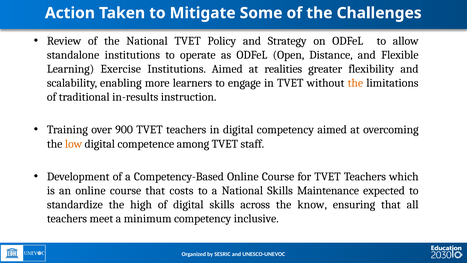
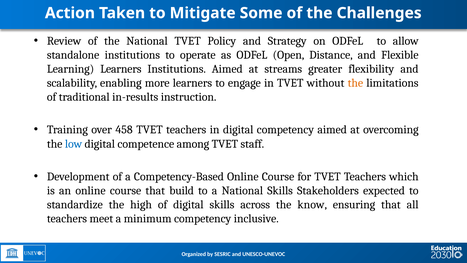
Learning Exercise: Exercise -> Learners (121, 69)
realities: realities -> streams (283, 69)
900: 900 -> 458 (124, 130)
low colour: orange -> blue (74, 144)
costs: costs -> build (182, 190)
Maintenance: Maintenance -> Stakeholders (328, 190)
